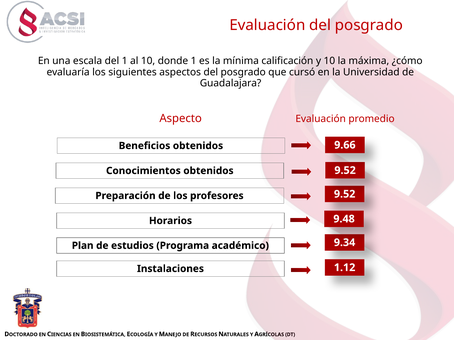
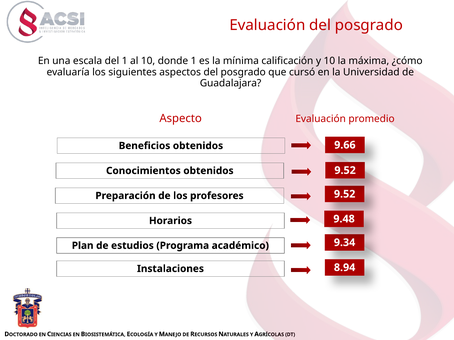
1.12: 1.12 -> 8.94 (345, 268)
